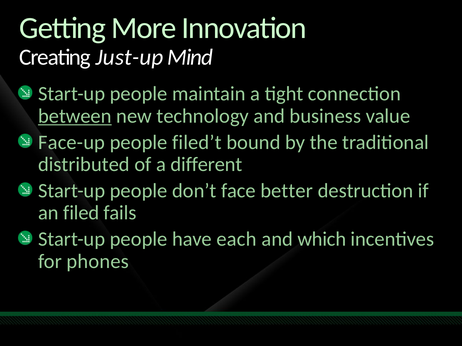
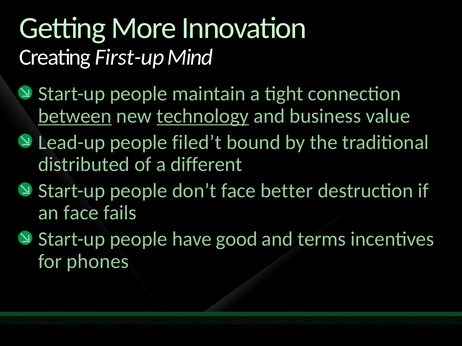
Just-up: Just-up -> First-up (130, 57)
technology underline: none -> present (203, 116)
Face-up: Face-up -> Lead-up (72, 142)
an filed: filed -> face (81, 213)
each: each -> good (237, 239)
which: which -> terms (322, 239)
